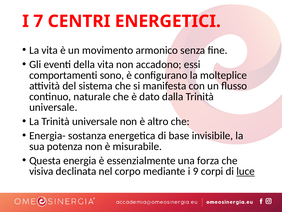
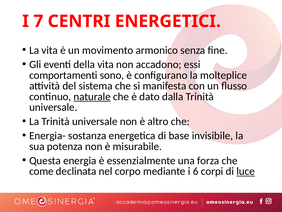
naturale underline: none -> present (92, 96)
visiva: visiva -> come (41, 171)
9: 9 -> 6 (196, 171)
